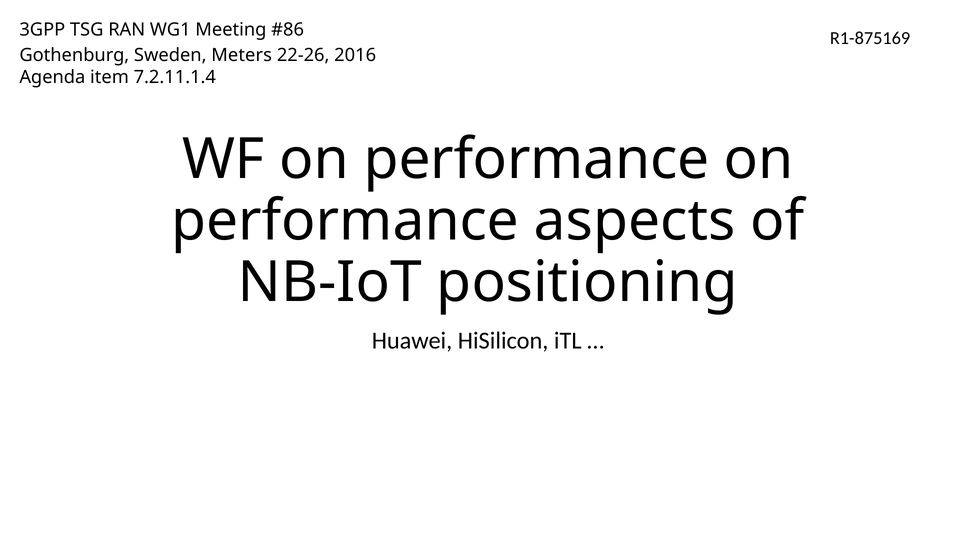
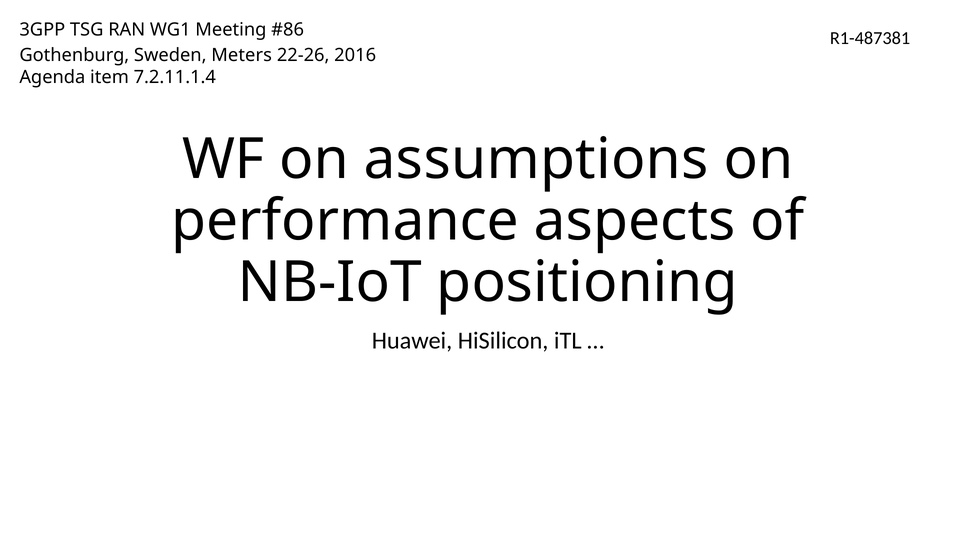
R1-875169: R1-875169 -> R1-487381 (870, 38)
WF on performance: performance -> assumptions (536, 160)
